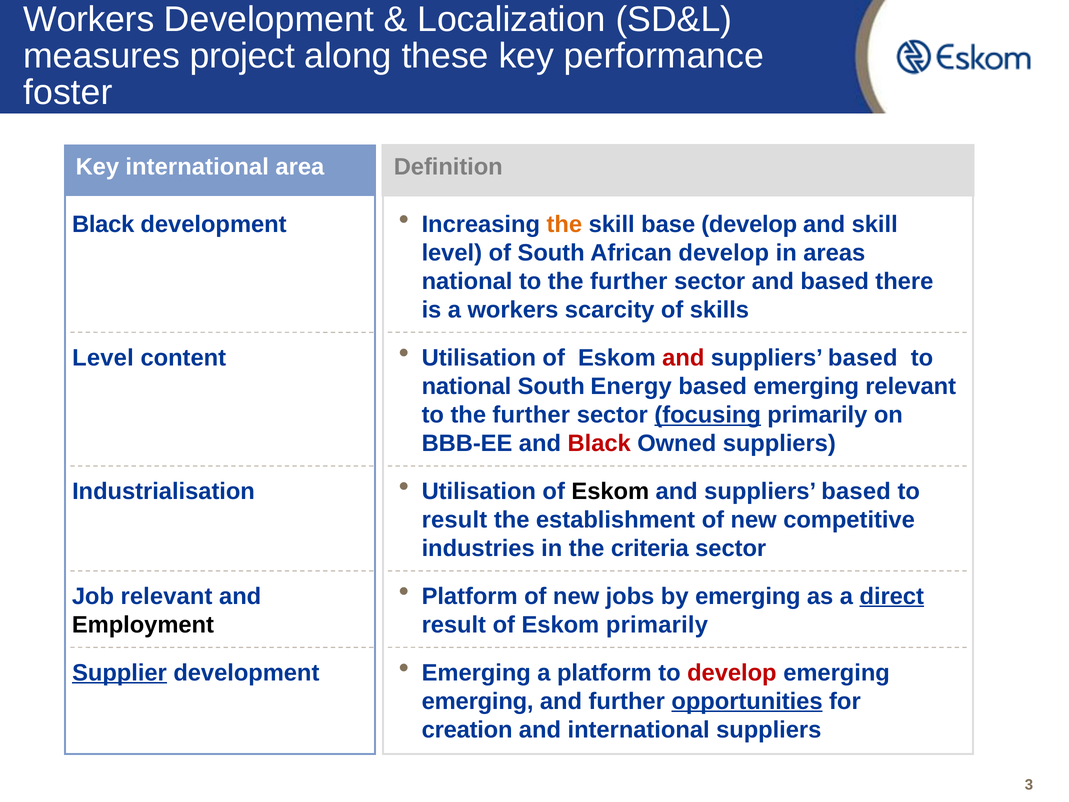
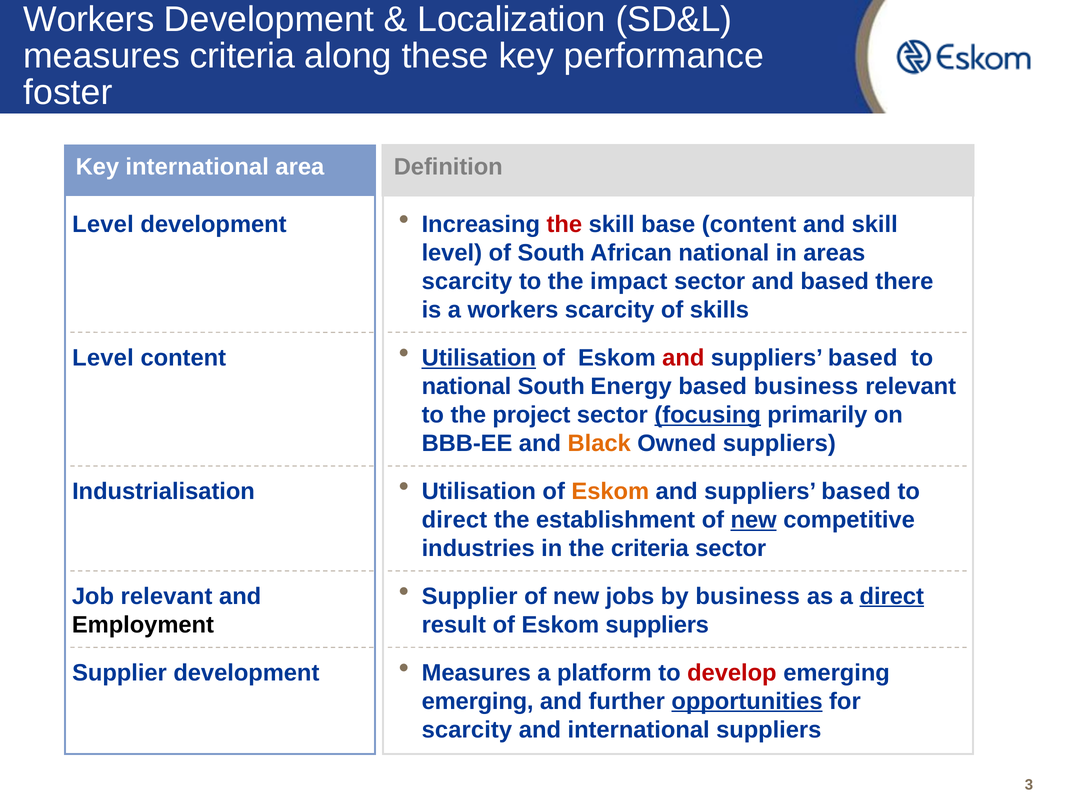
measures project: project -> criteria (242, 56)
the colour: orange -> red (564, 224)
base develop: develop -> content (749, 224)
Black: Black -> Level (103, 224)
African develop: develop -> national (724, 253)
national: national -> scarcity (467, 281)
further: further -> impact (629, 281)
Utilisation underline: none -> present (479, 358)
based emerging: emerging -> business (806, 386)
further: further -> project (531, 415)
Black colour: red -> orange (599, 443)
Eskom colour: black -> orange (610, 491)
result: result -> direct (454, 520)
new underline: none -> present (754, 520)
Platform: Platform -> Supplier (470, 596)
by emerging: emerging -> business (748, 596)
Eskom primarily: primarily -> suppliers (657, 625)
Emerging: Emerging -> Measures (476, 672)
Supplier underline: present -> none (120, 673)
creation: creation -> scarcity (467, 729)
